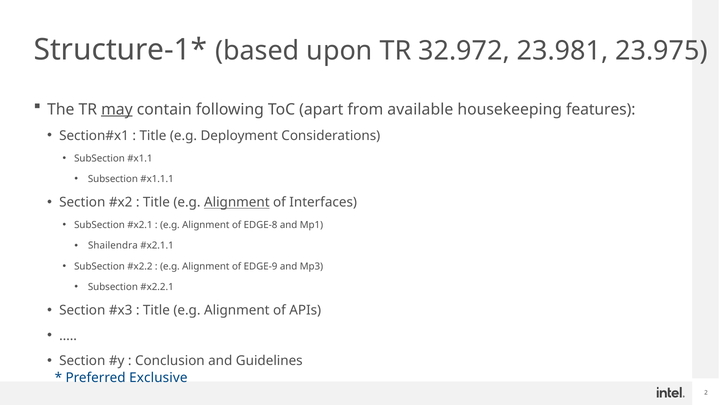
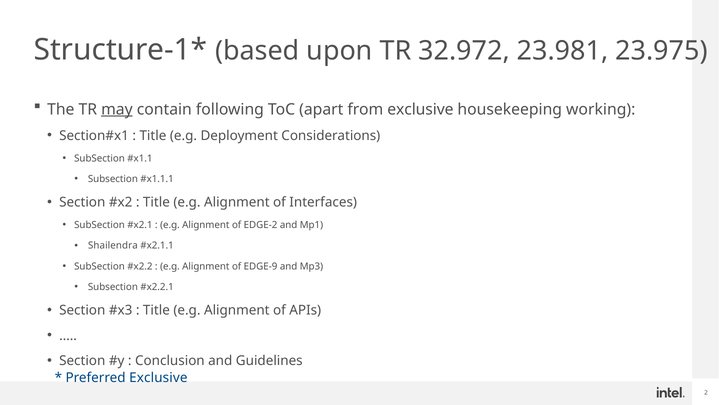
from available: available -> exclusive (420, 109)
features: features -> working (601, 109)
Alignment underline: present -> none (237, 202)
EDGE-8: EDGE-8 -> EDGE-2 (261, 225)
